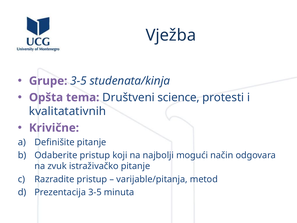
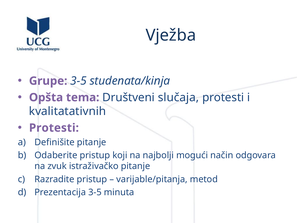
science: science -> slučaja (178, 97)
Krivične: Krivične -> Protesti (54, 128)
